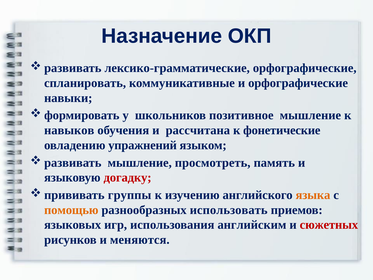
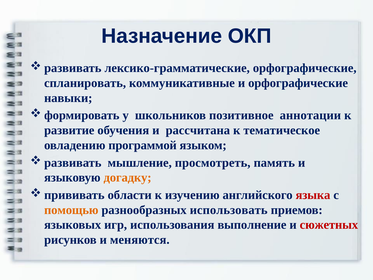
позитивное мышление: мышление -> аннотации (310, 115)
навыков: навыков -> развитие (69, 130)
фонетические: фонетические -> тематическое (282, 130)
упражнений: упражнений -> программой (143, 145)
догадку colour: red -> orange (128, 177)
группы: группы -> области (130, 195)
языка colour: orange -> red (313, 195)
английским: английским -> выполнение (252, 225)
